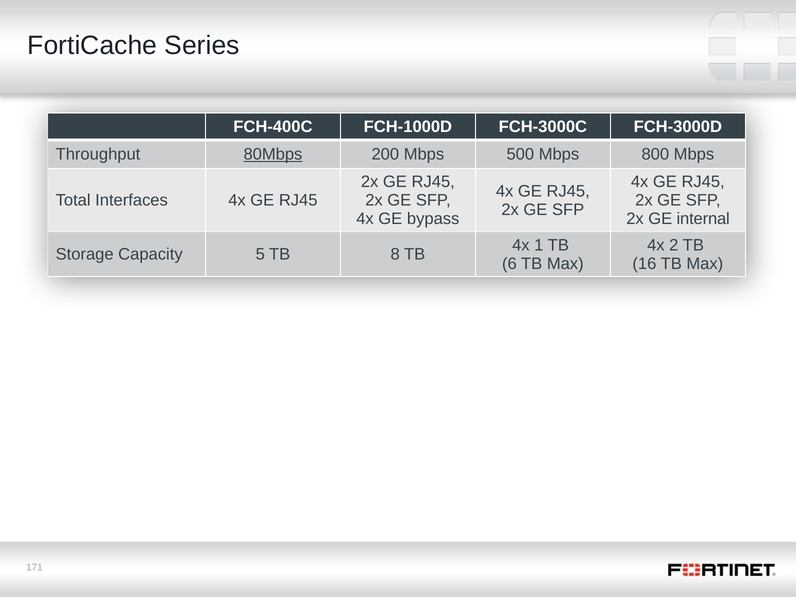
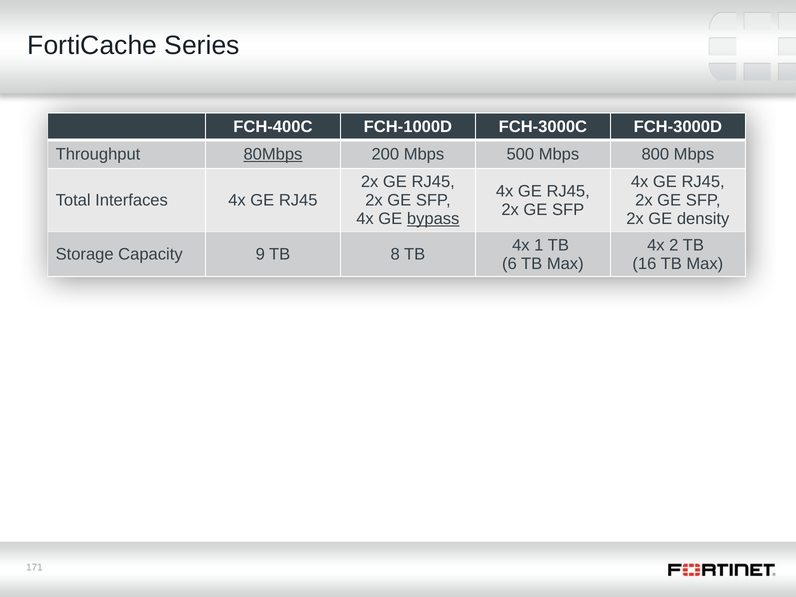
bypass underline: none -> present (433, 219)
internal: internal -> density (703, 219)
5: 5 -> 9 (260, 254)
